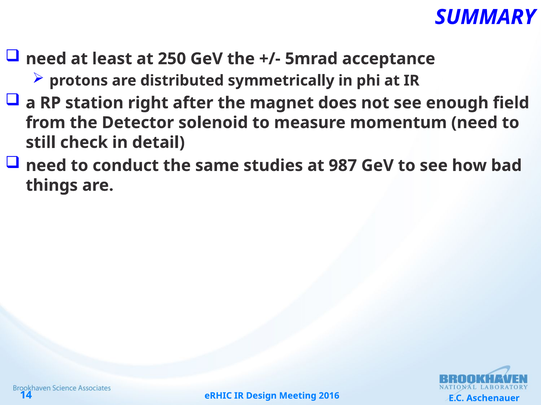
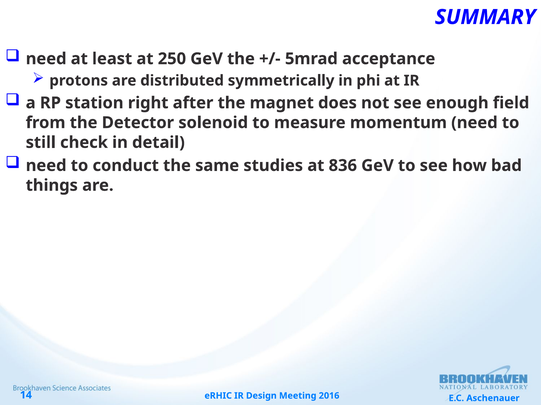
987: 987 -> 836 (343, 166)
